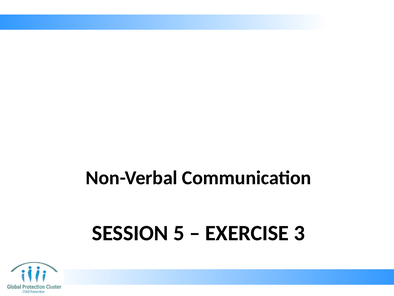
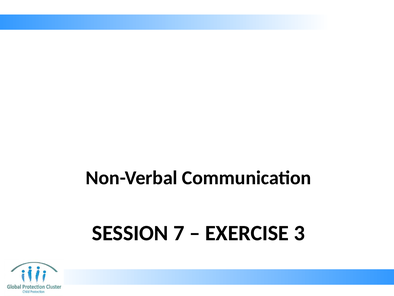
5: 5 -> 7 (179, 233)
